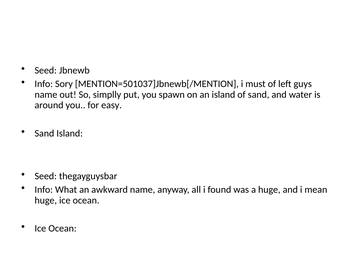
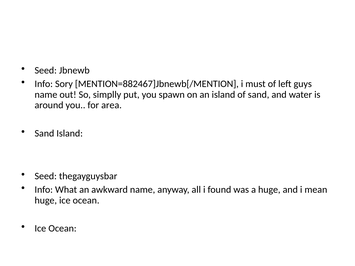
MENTION=501037]Jbnewb[/MENTION: MENTION=501037]Jbnewb[/MENTION -> MENTION=882467]Jbnewb[/MENTION (157, 84)
easy: easy -> area (112, 105)
